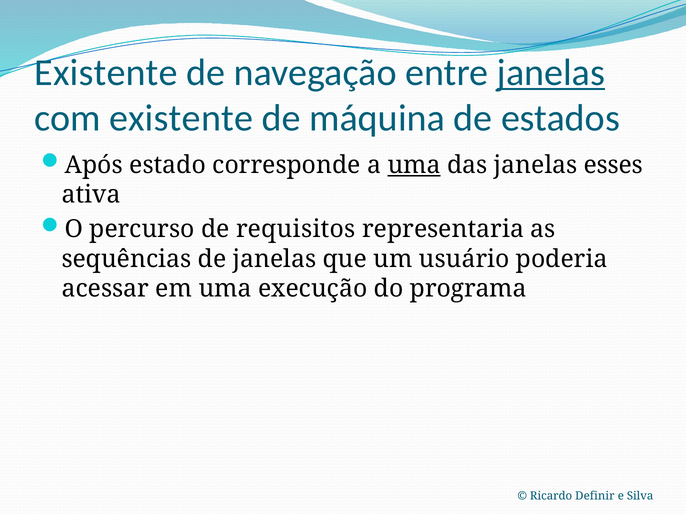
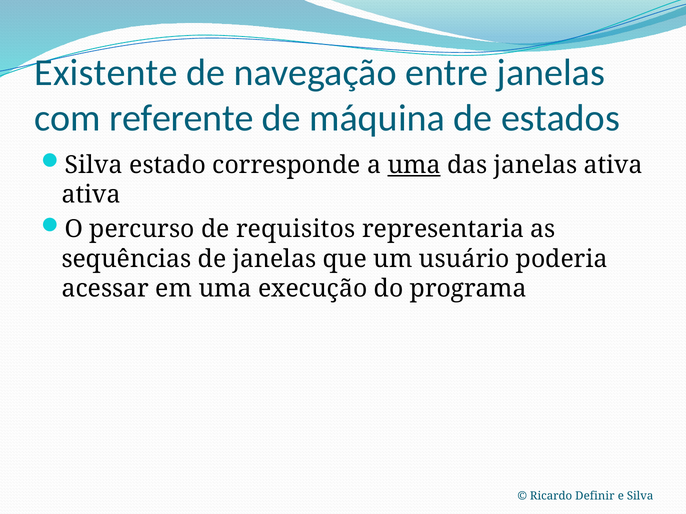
janelas underline: present -> none (551, 73)
com existente: existente -> referente (181, 118)
Após: Após -> Silva (94, 165)
janelas esses: esses -> ativa (613, 165)
